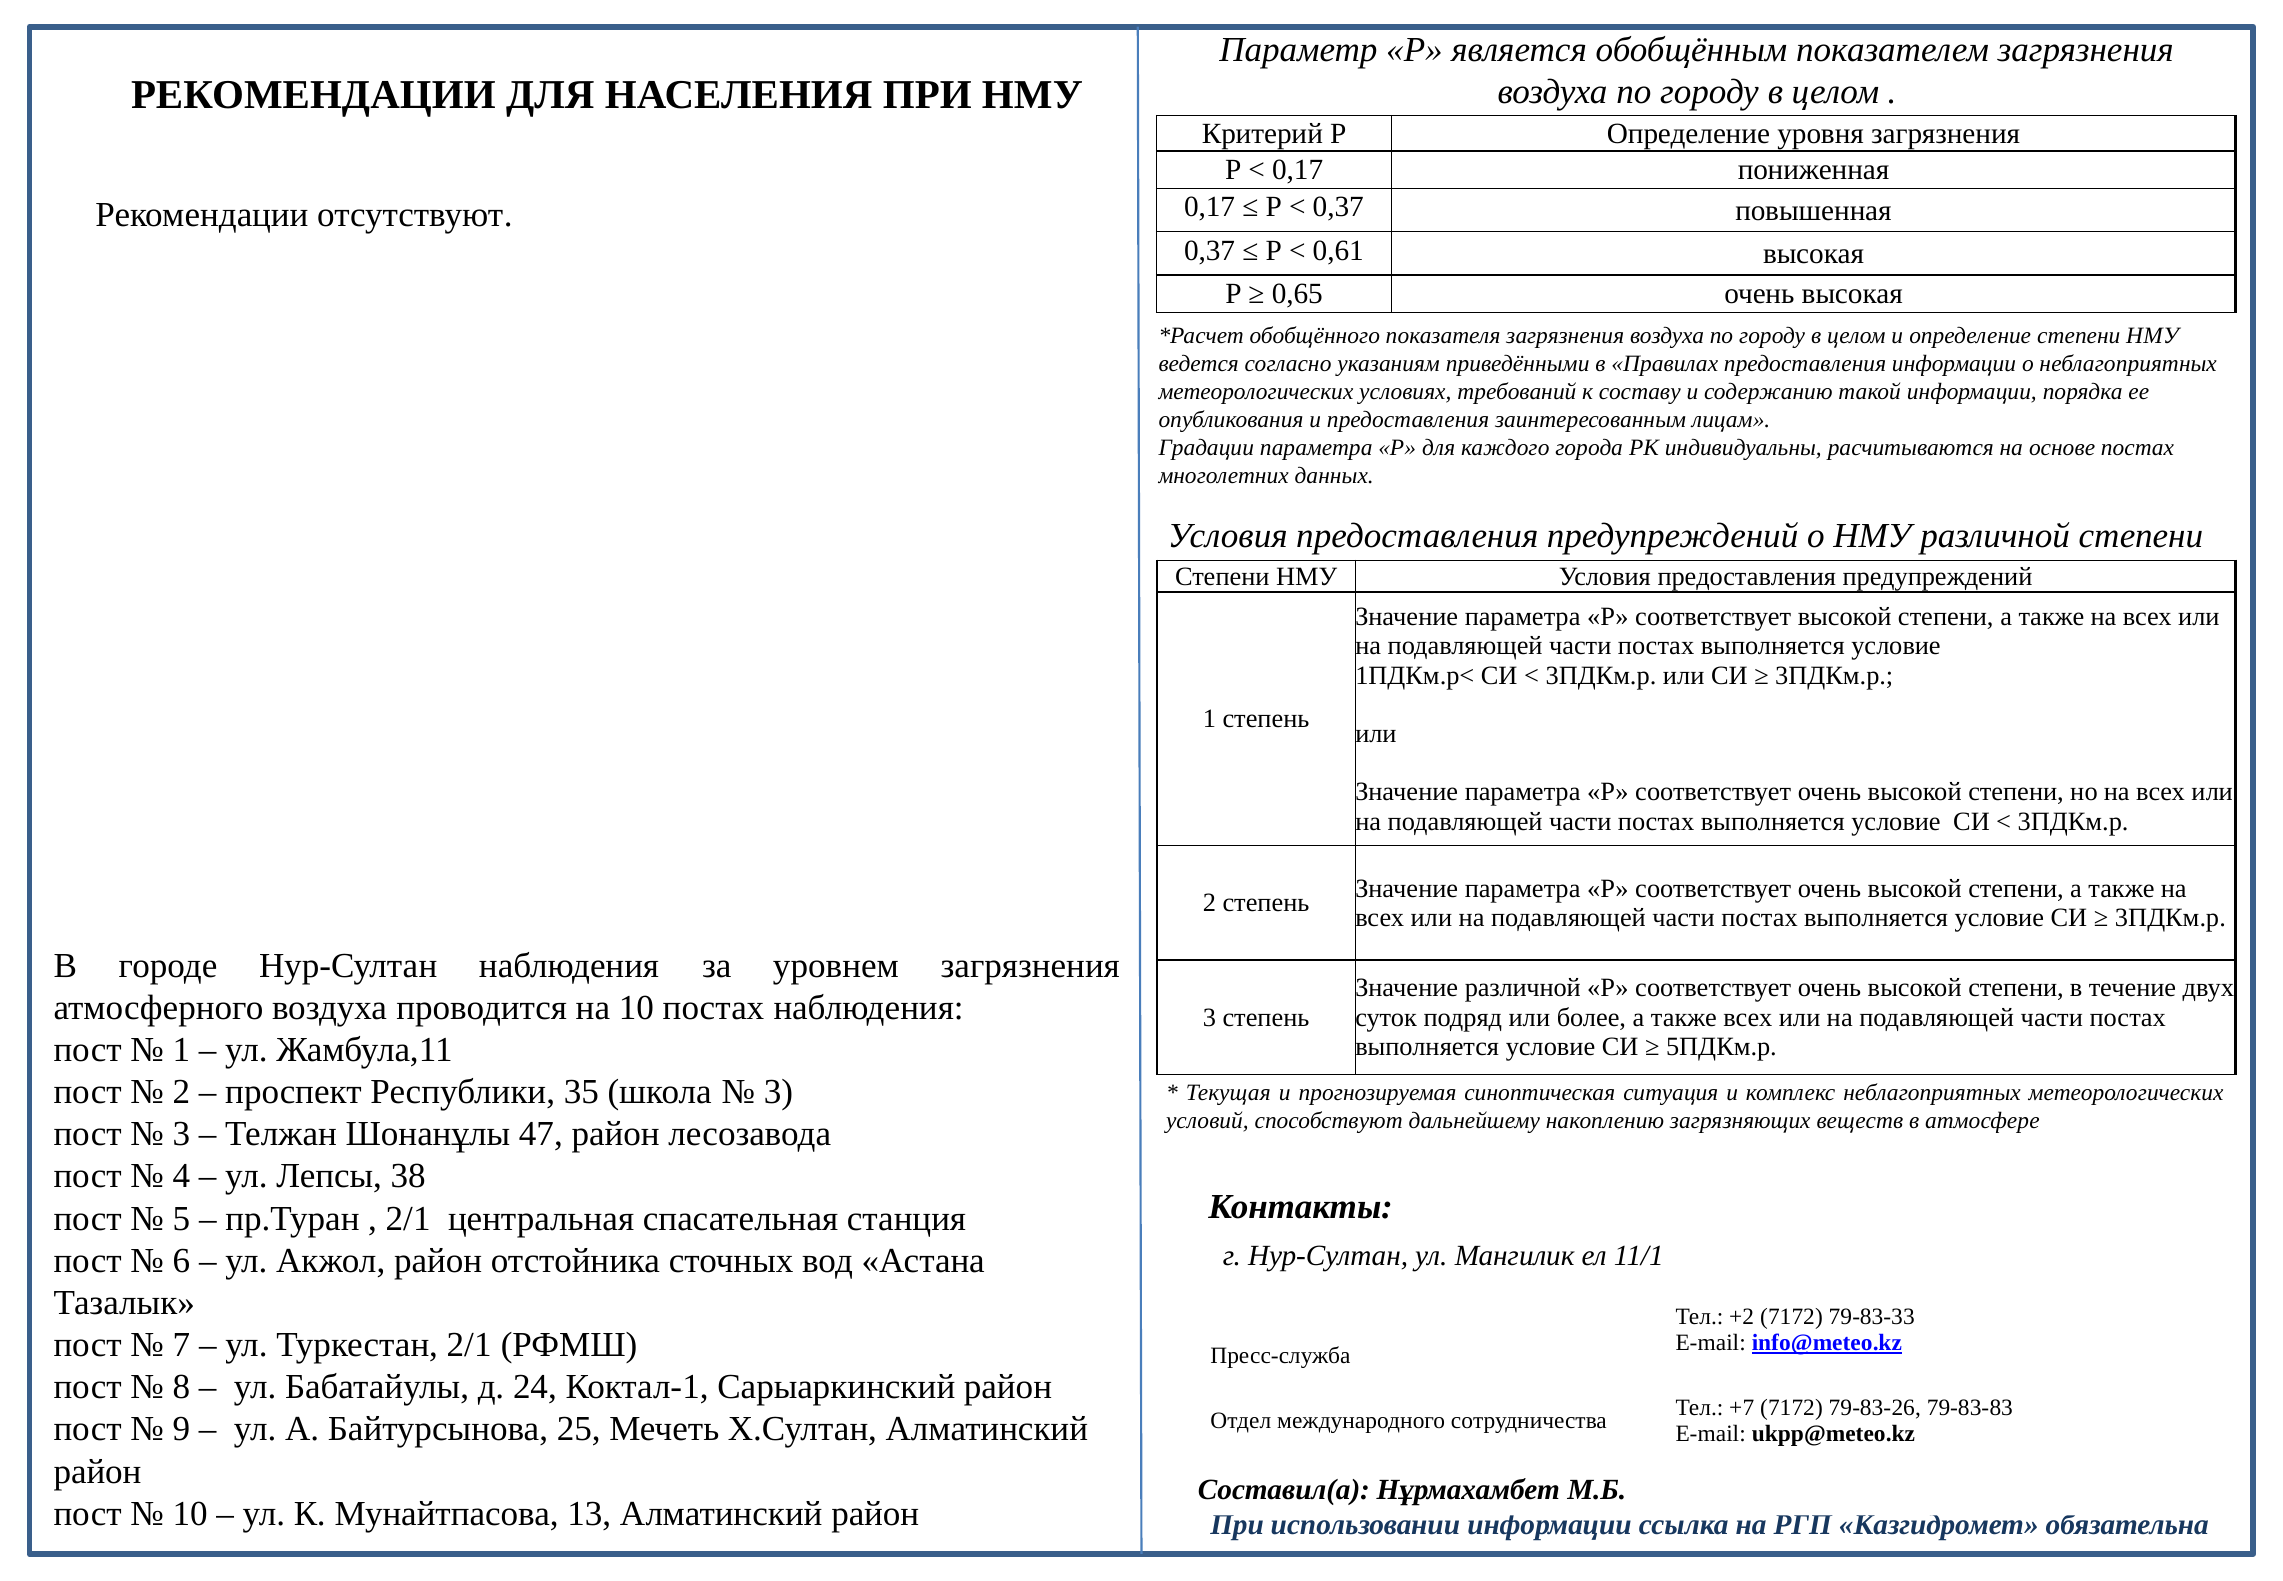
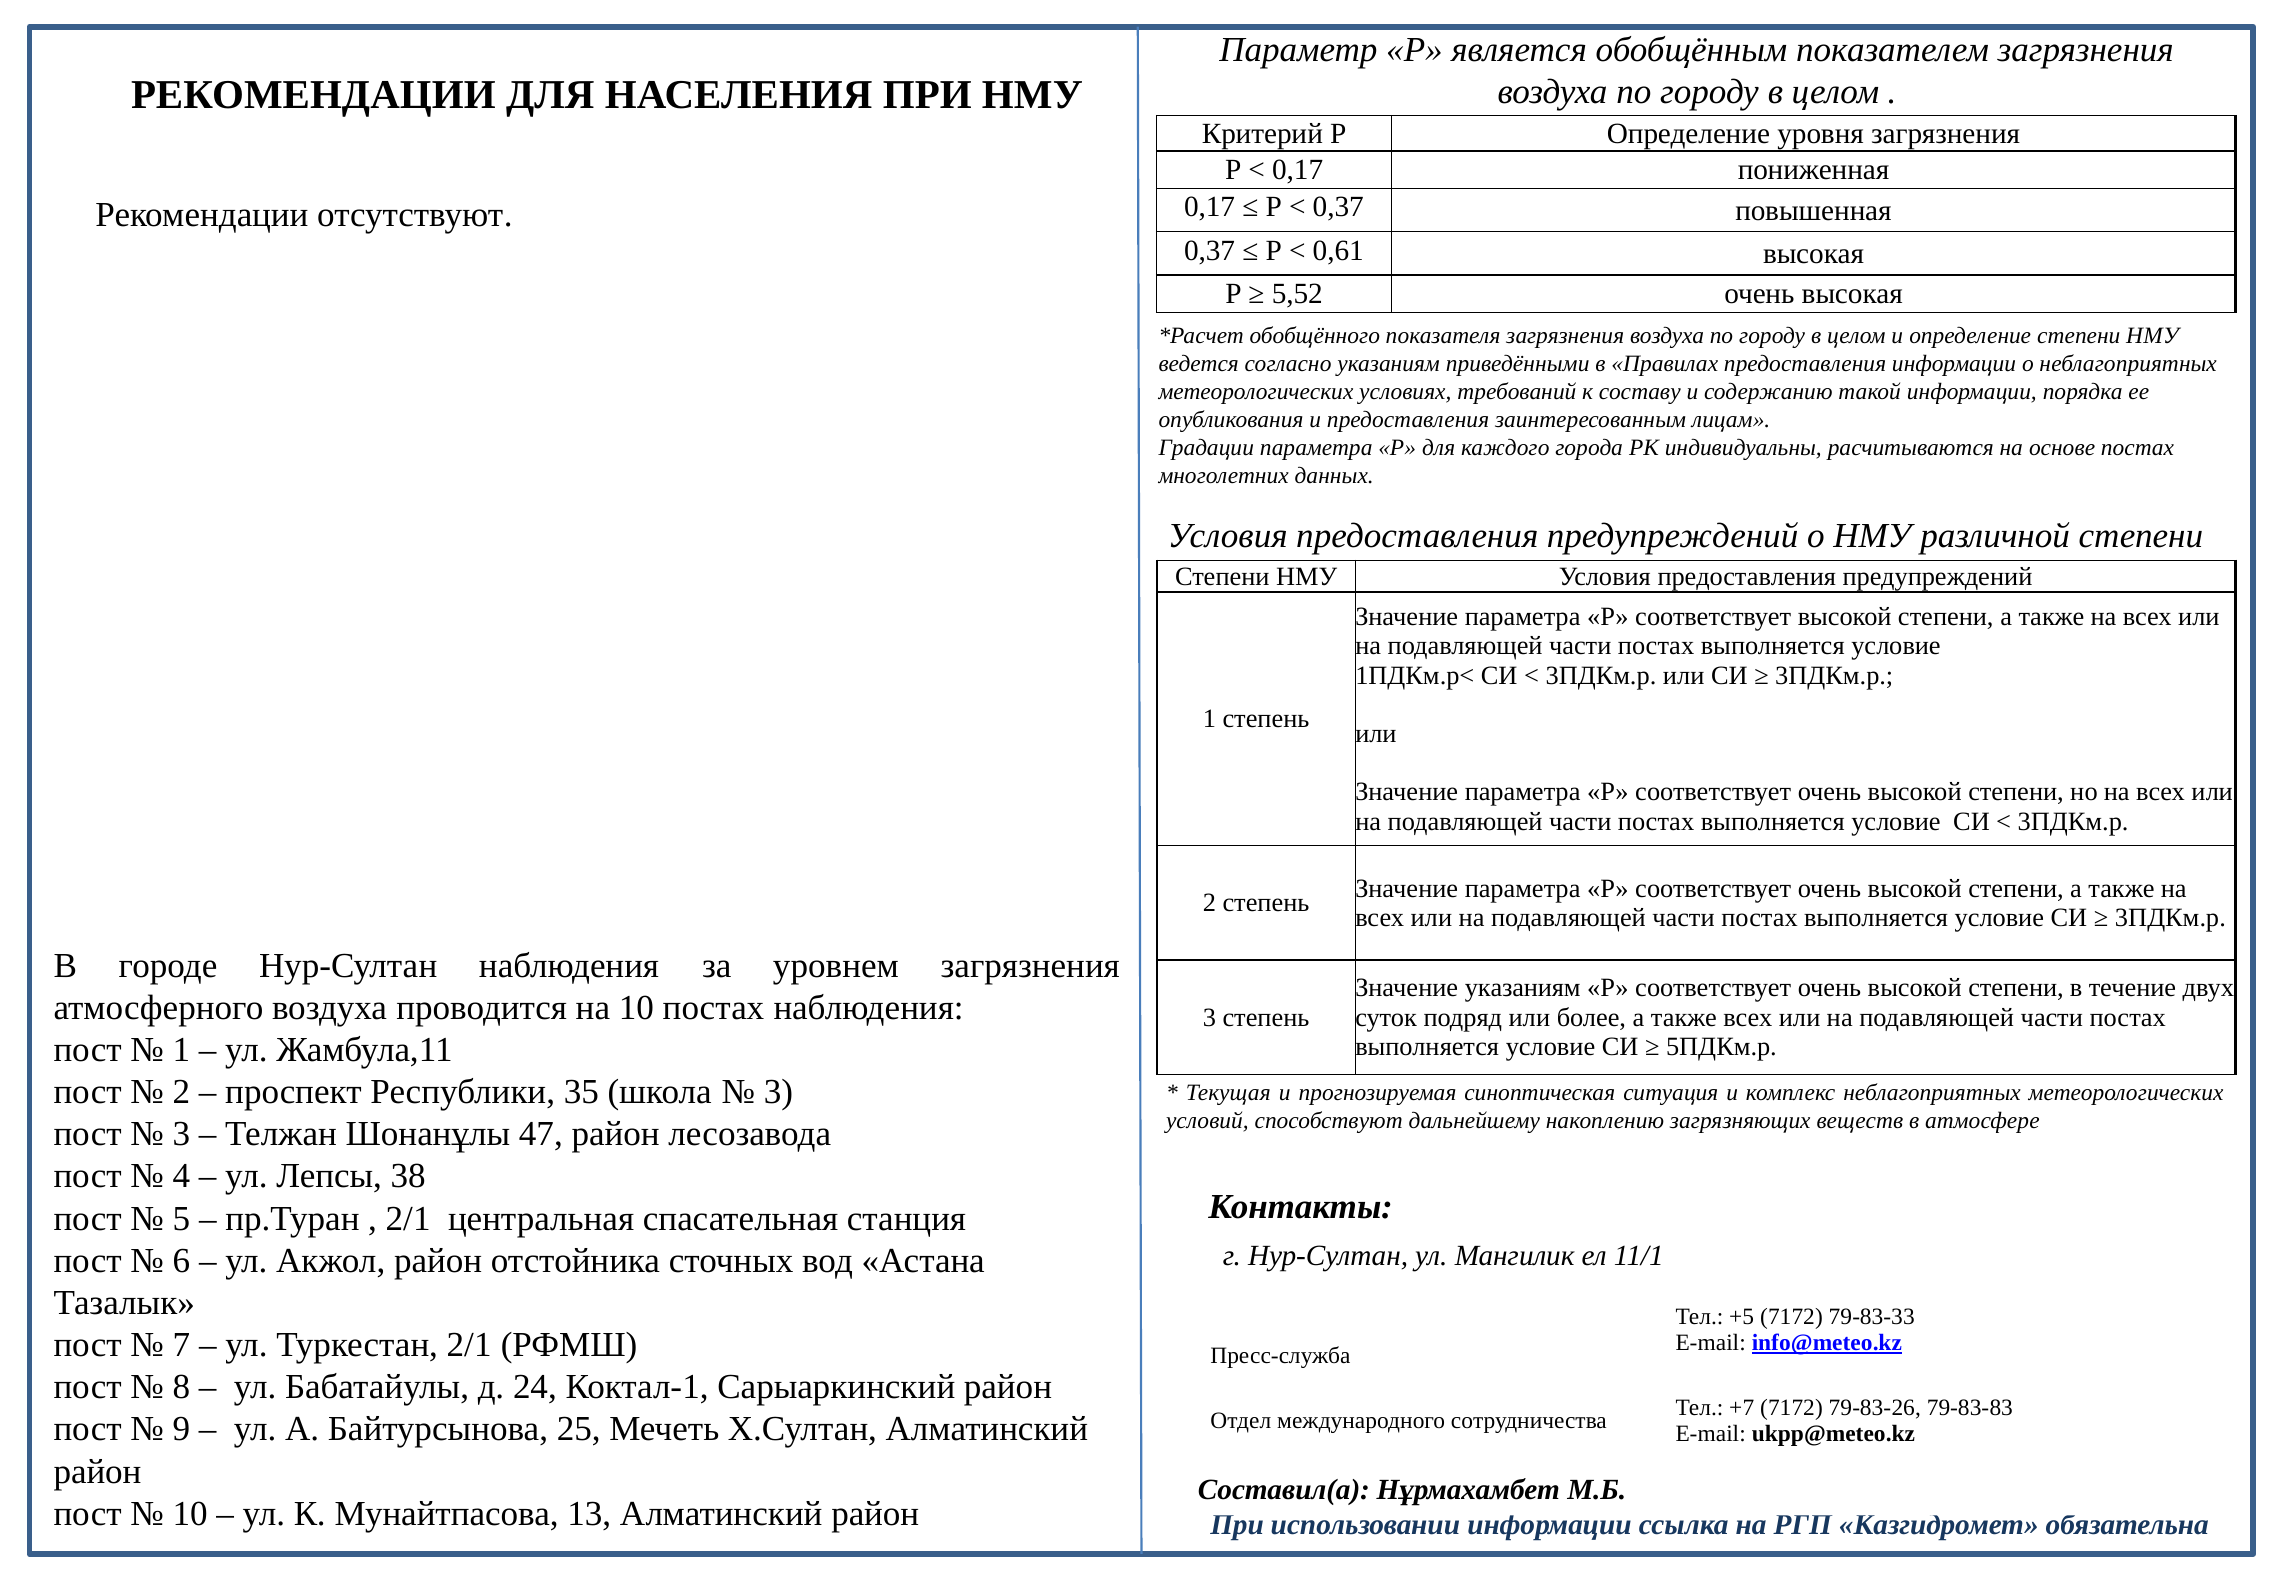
0,65: 0,65 -> 5,52 (1297, 293)
Значение различной: различной -> указаниям (1523, 988)
+2: +2 -> +5 (1742, 1316)
